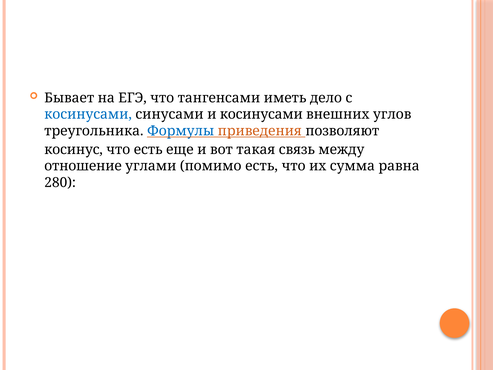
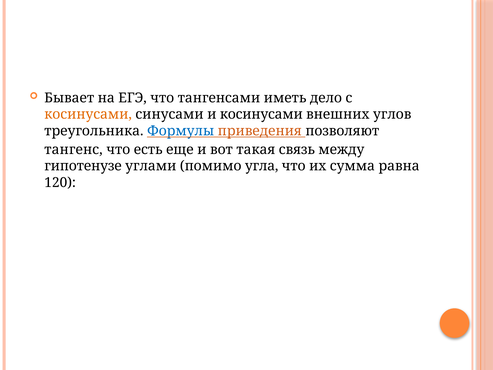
косинусами colour: blue -> orange (88, 114)
косинус: косинус -> тангенс (73, 150)
отношение: отношение -> гипотенузе (83, 166)
помимо есть: есть -> угла (262, 166)
280: 280 -> 120 (60, 182)
